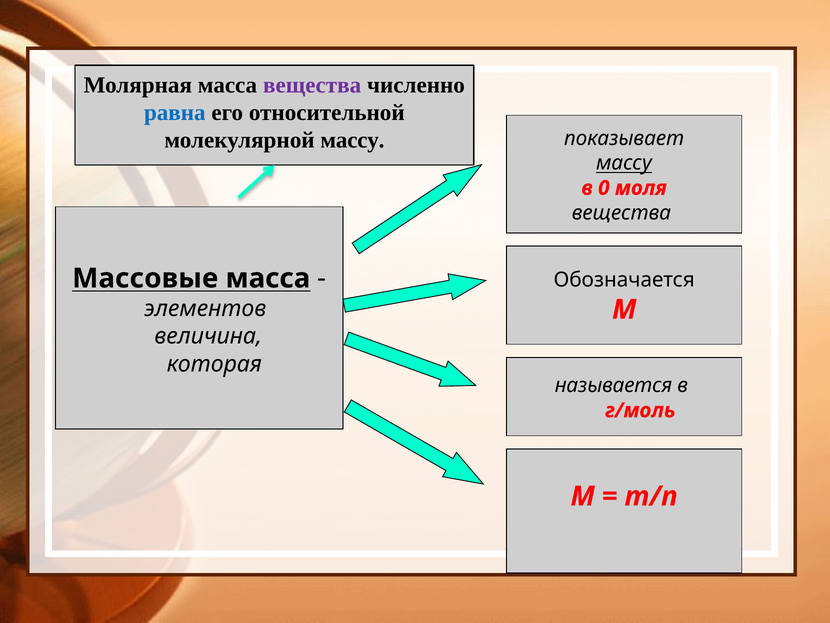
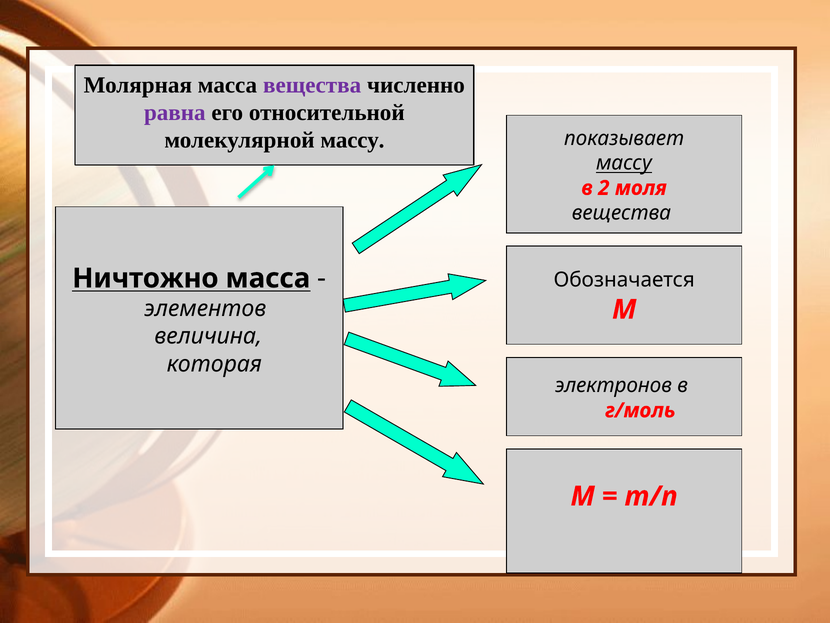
равна colour: blue -> purple (175, 113)
0: 0 -> 2 (604, 188)
Массовые: Массовые -> Ничтожно (145, 278)
называется: называется -> электронов (613, 385)
